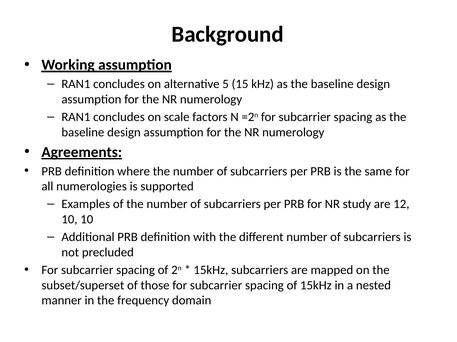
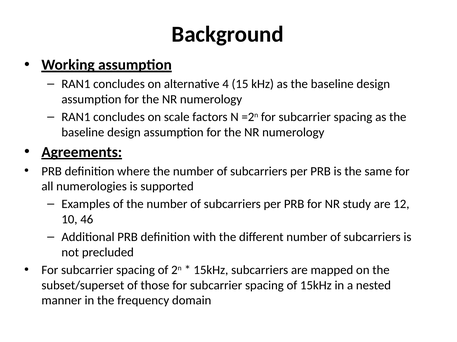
5: 5 -> 4 (226, 84)
10 10: 10 -> 46 (87, 220)
